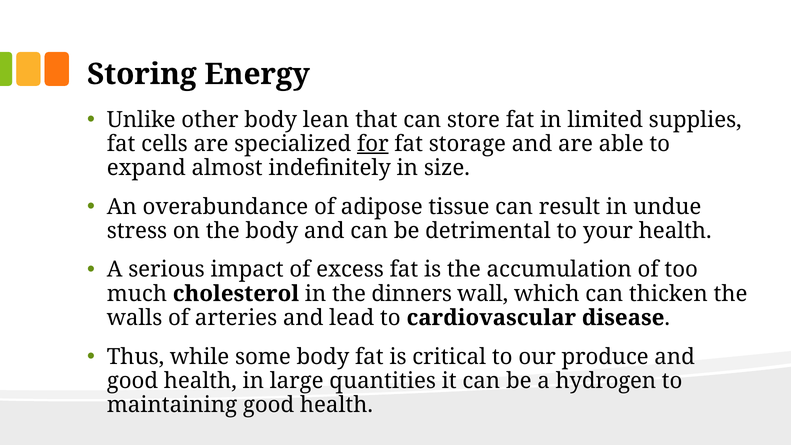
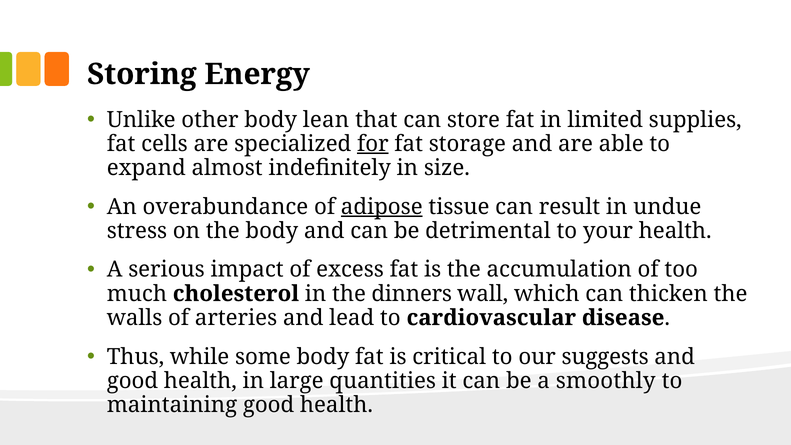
adipose underline: none -> present (382, 207)
produce: produce -> suggests (605, 357)
hydrogen: hydrogen -> smoothly (606, 381)
